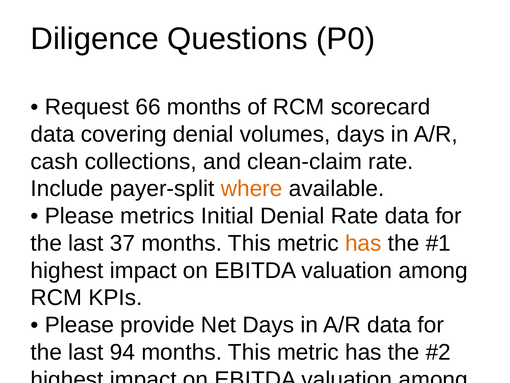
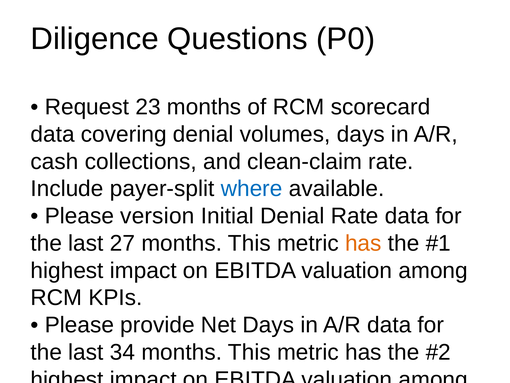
66: 66 -> 23 (148, 107)
where colour: orange -> blue (252, 189)
metrics: metrics -> version (157, 216)
37: 37 -> 27 (122, 243)
94: 94 -> 34 (122, 352)
